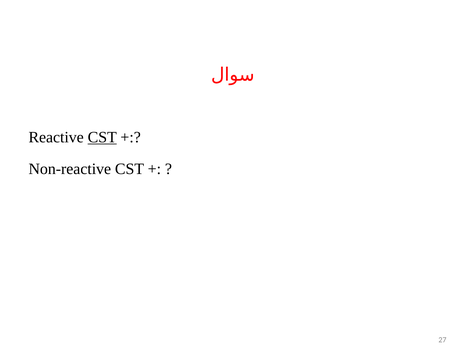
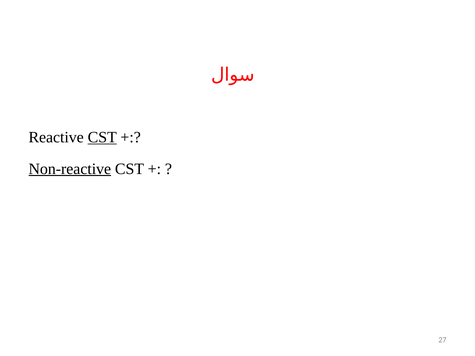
Non-reactive underline: none -> present (70, 169)
